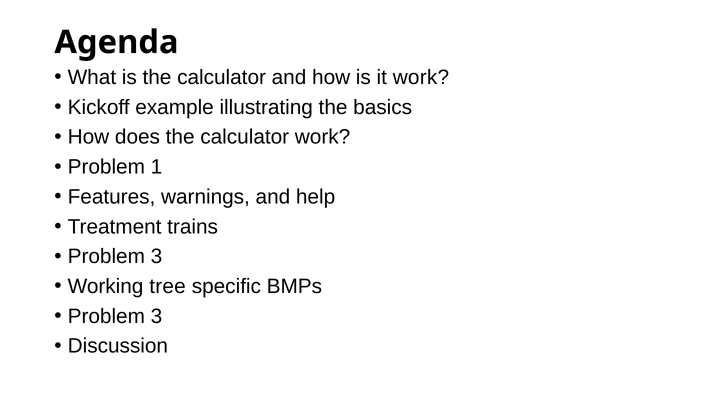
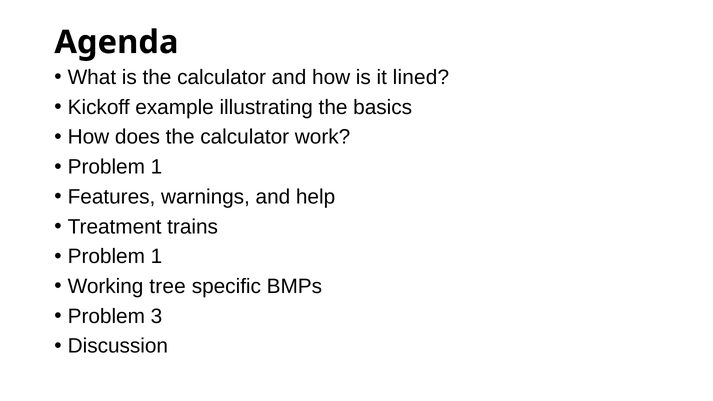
it work: work -> lined (421, 77)
3: 3 -> 1 (157, 257)
